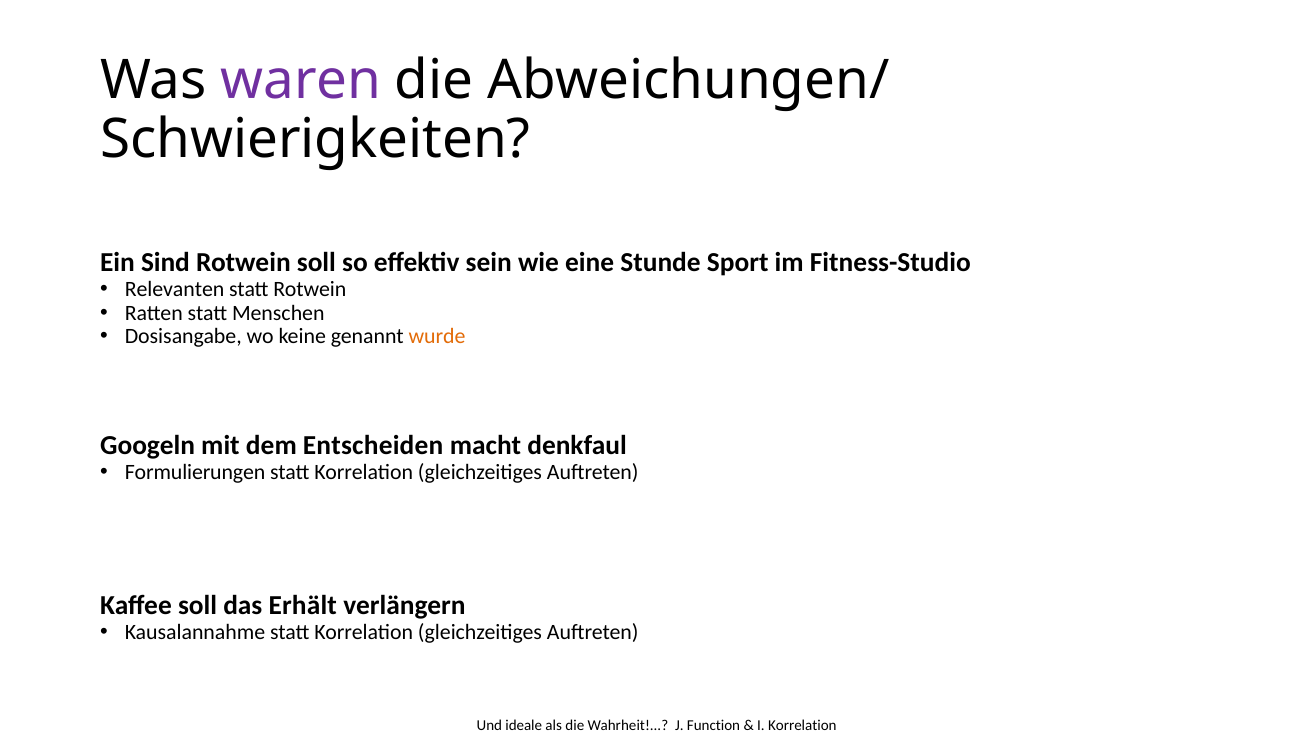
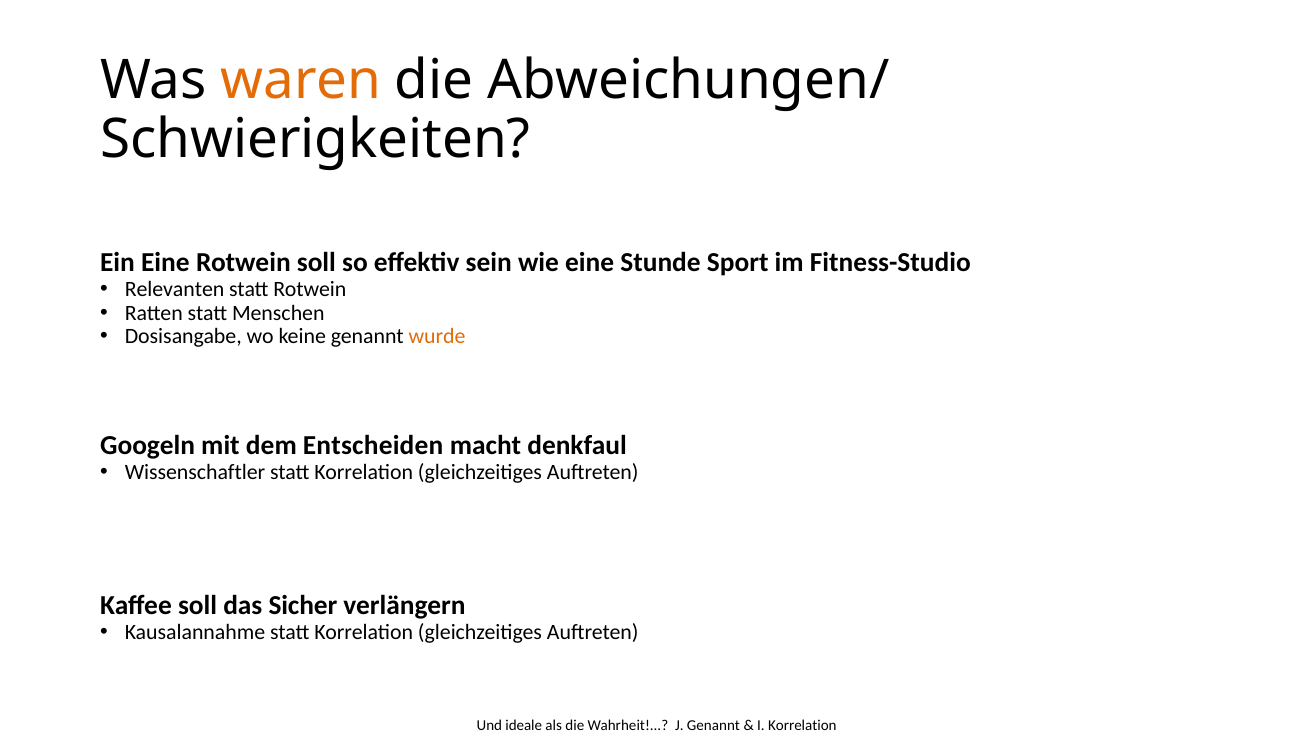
waren colour: purple -> orange (301, 81)
Ein Sind: Sind -> Eine (165, 263)
Formulierungen: Formulierungen -> Wissenschaftler (195, 472)
Erhält: Erhält -> Sicher (303, 605)
J Function: Function -> Genannt (713, 726)
